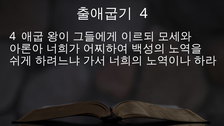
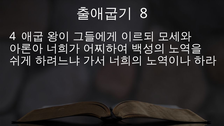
4: 4 -> 8 (144, 13)
